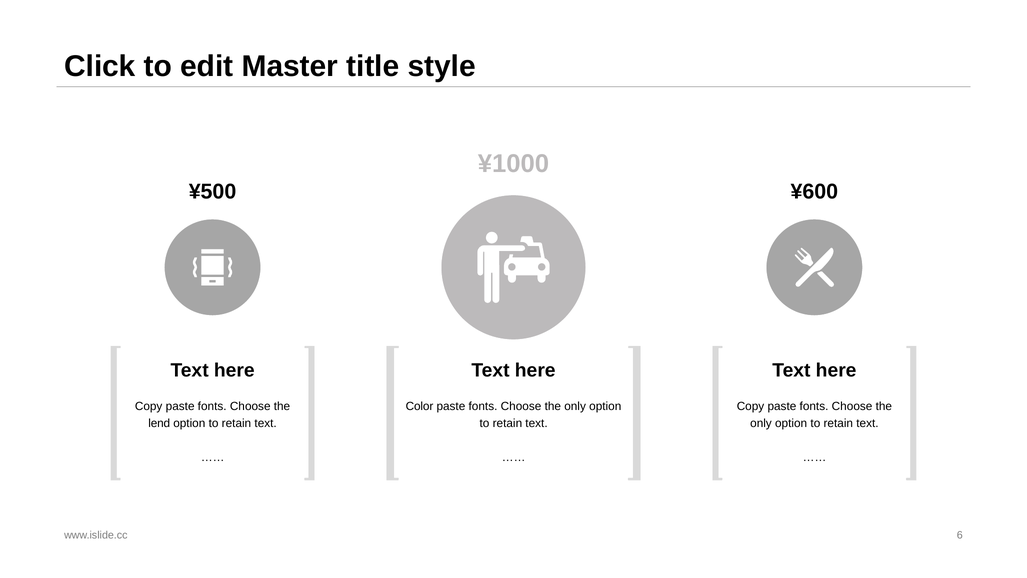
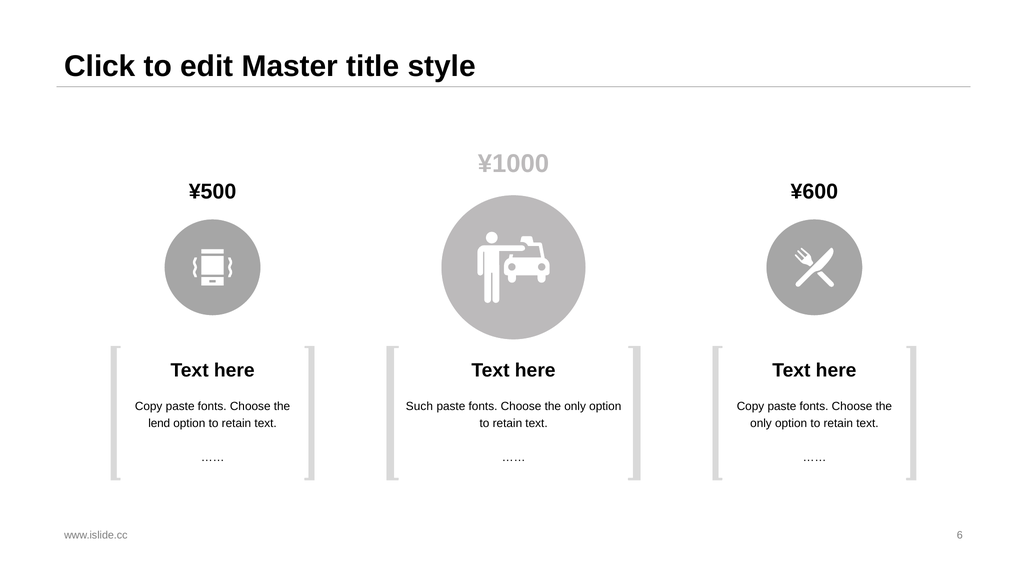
Color: Color -> Such (419, 406)
